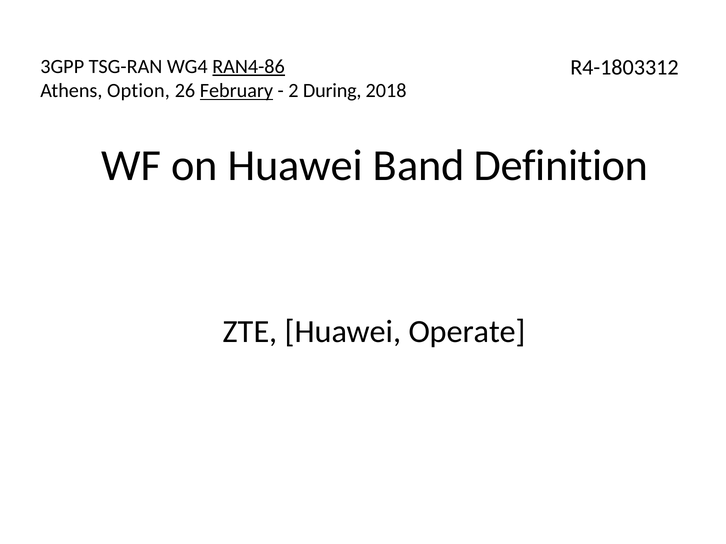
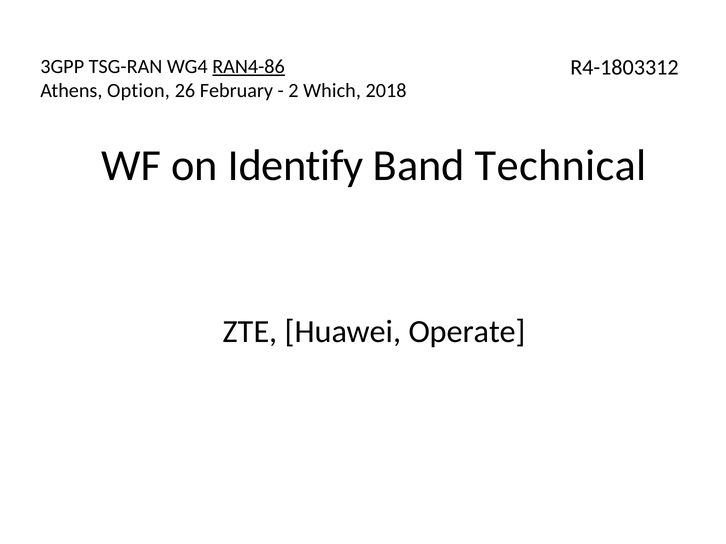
February underline: present -> none (236, 91)
During: During -> Which (332, 91)
on Huawei: Huawei -> Identify (296, 166)
Definition: Definition -> Technical (561, 166)
